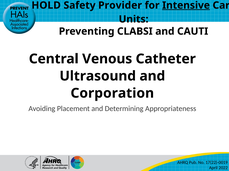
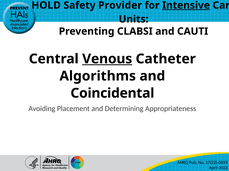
Venous underline: none -> present (107, 59)
Ultrasound: Ultrasound -> Algorithms (98, 76)
Corporation: Corporation -> Coincidental (112, 94)
